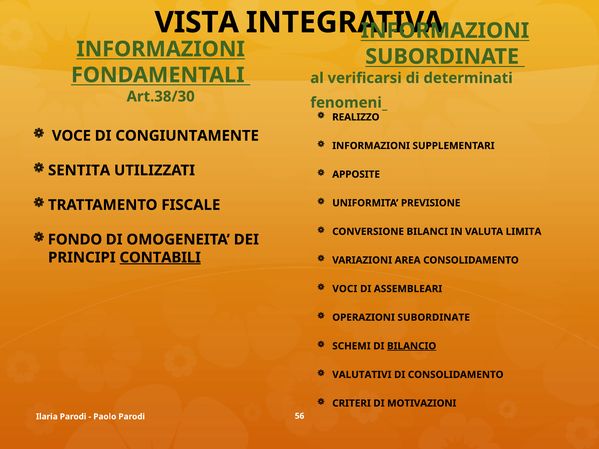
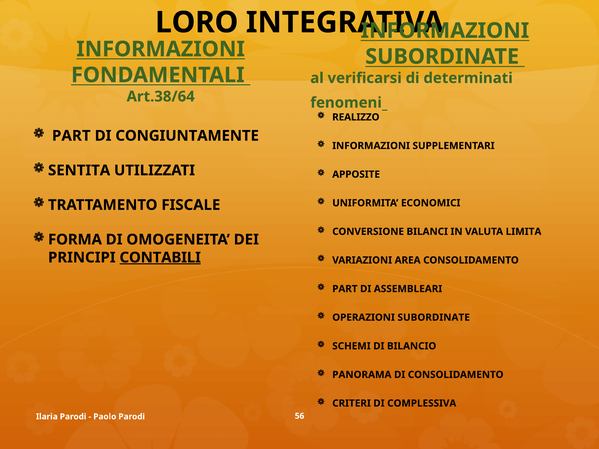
VISTA: VISTA -> LORO (197, 22)
Art.38/30: Art.38/30 -> Art.38/64 (161, 97)
VOCE: VOCE -> PART (71, 136)
PREVISIONE: PREVISIONE -> ECONOMICI (431, 203)
FONDO: FONDO -> FORMA (75, 240)
VOCI: VOCI -> PART (345, 289)
BILANCIO underline: present -> none (412, 346)
VALUTATIVI: VALUTATIVI -> PANORAMA (362, 375)
MOTIVAZIONI: MOTIVAZIONI -> COMPLESSIVA (422, 404)
